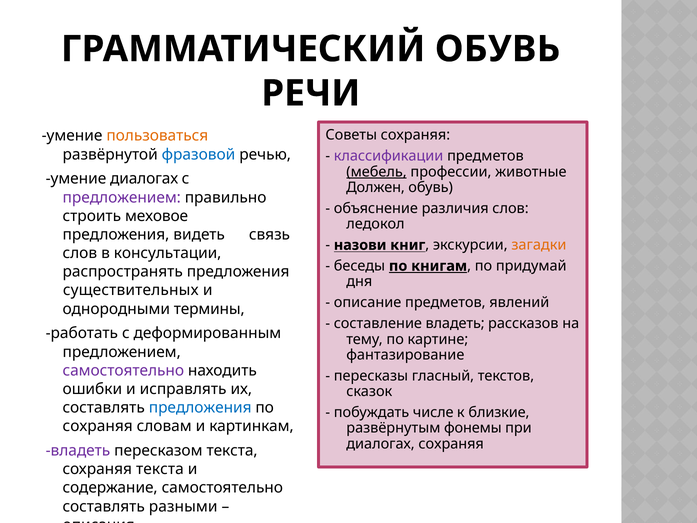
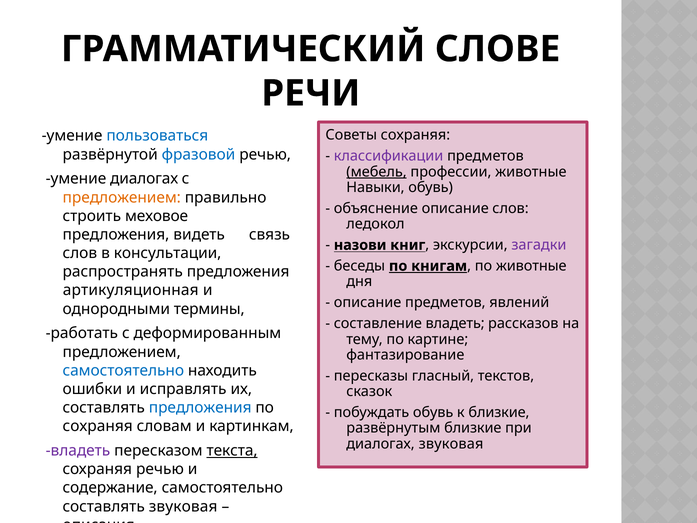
ГРАММАТИЧЕСКИЙ ОБУВЬ: ОБУВЬ -> СЛОВЕ (498, 49)
пользоваться colour: orange -> blue (157, 136)
Должен: Должен -> Навыки (375, 187)
предложением colour: purple -> orange (122, 197)
объяснение различия: различия -> описание (455, 208)
загадки colour: orange -> purple (539, 245)
по придумай: придумай -> животные (531, 266)
существительных: существительных -> артикуляционная (131, 290)
самостоятельно colour: purple -> blue (123, 370)
побуждать числе: числе -> обувь (433, 412)
развёрнутым фонемы: фонемы -> близкие (473, 428)
диалогах сохраняя: сохраняя -> звуковая (451, 444)
текста underline: none -> present (232, 450)
сохраняя текста: текста -> речью (160, 469)
составлять разными: разными -> звуковая (183, 506)
